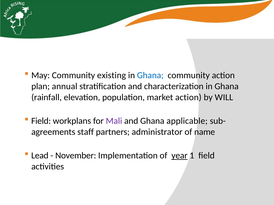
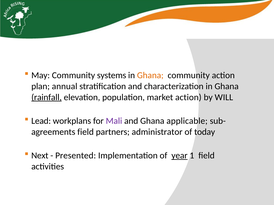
existing: existing -> systems (112, 76)
Ghana colour: blue -> orange (150, 76)
rainfall underline: none -> present (47, 97)
Field: Field -> Lead (41, 121)
staff: staff -> field (86, 132)
name: name -> today (205, 132)
Lead: Lead -> Next (40, 156)
November: November -> Presented (76, 156)
